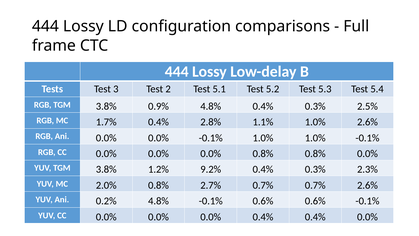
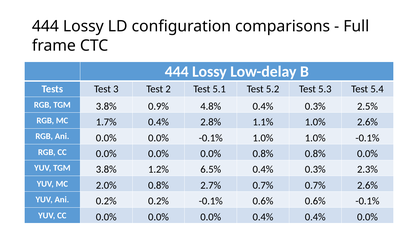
9.2%: 9.2% -> 6.5% (211, 169)
0.2% 4.8%: 4.8% -> 0.2% (159, 201)
